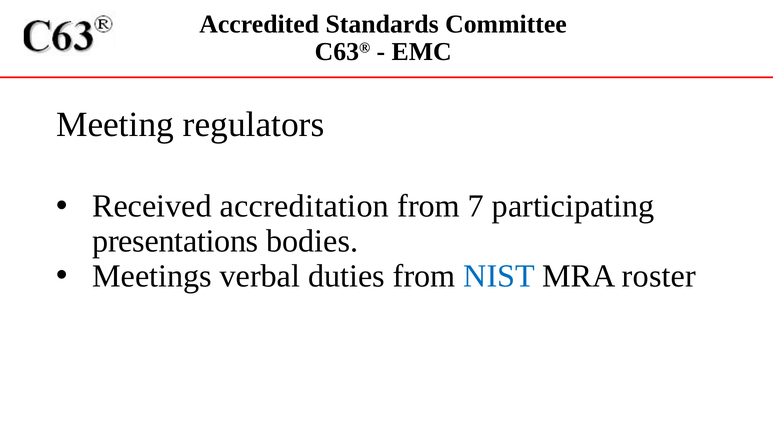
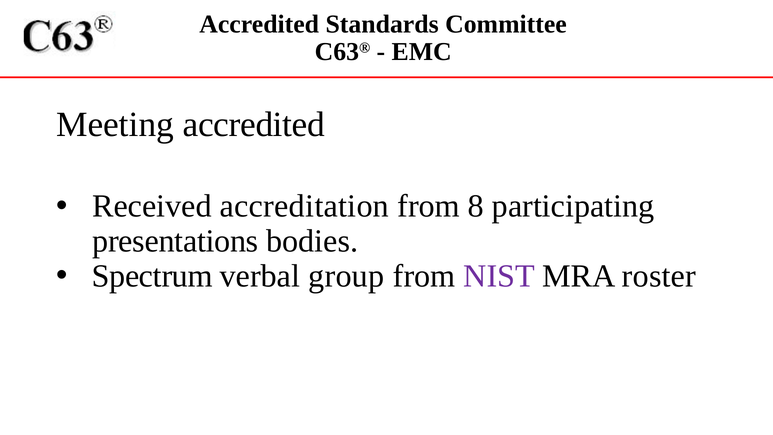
Meeting regulators: regulators -> accredited (254, 124)
7: 7 -> 8 (476, 206)
Meetings: Meetings -> Spectrum (152, 276)
duties: duties -> group (346, 276)
NIST colour: blue -> purple (499, 276)
